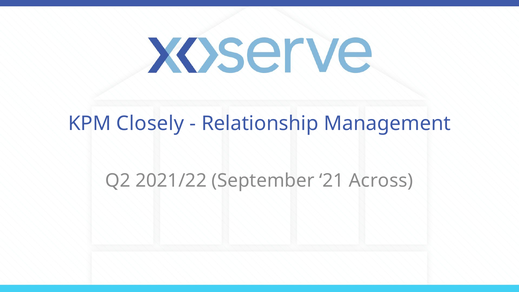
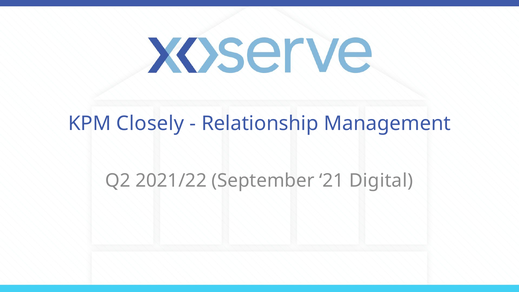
Across: Across -> Digital (381, 181)
